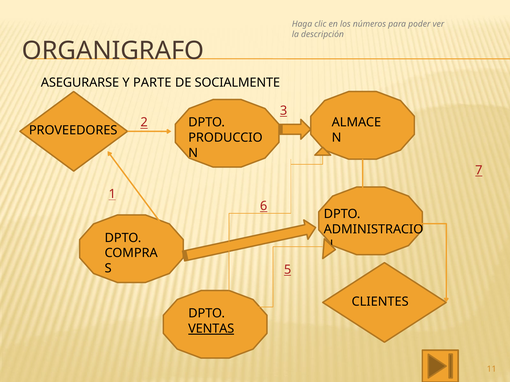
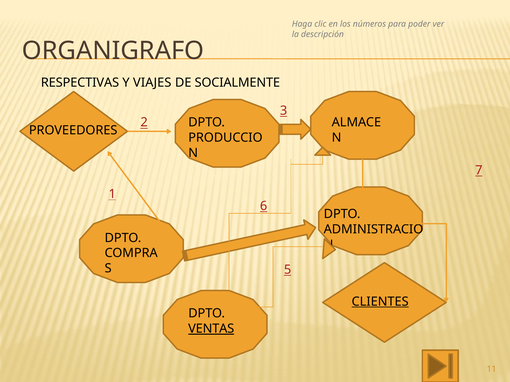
ASEGURARSE: ASEGURARSE -> RESPECTIVAS (80, 83)
PARTE: PARTE -> VIAJES (152, 83)
CLIENTES underline: none -> present (380, 302)
